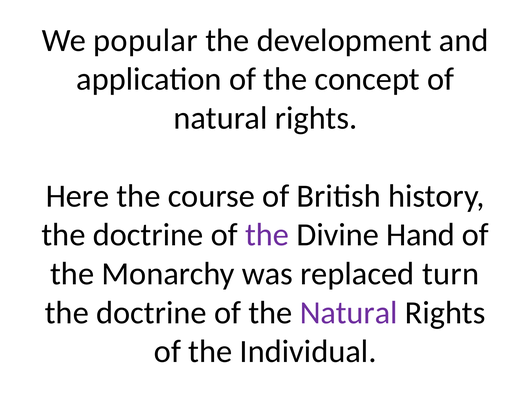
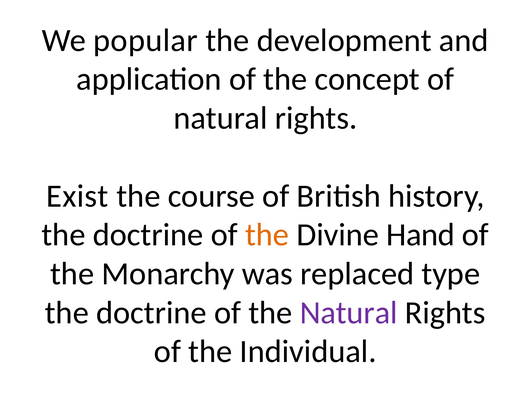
Here: Here -> Exist (77, 196)
the colour: purple -> orange (267, 235)
turn: turn -> type (451, 274)
